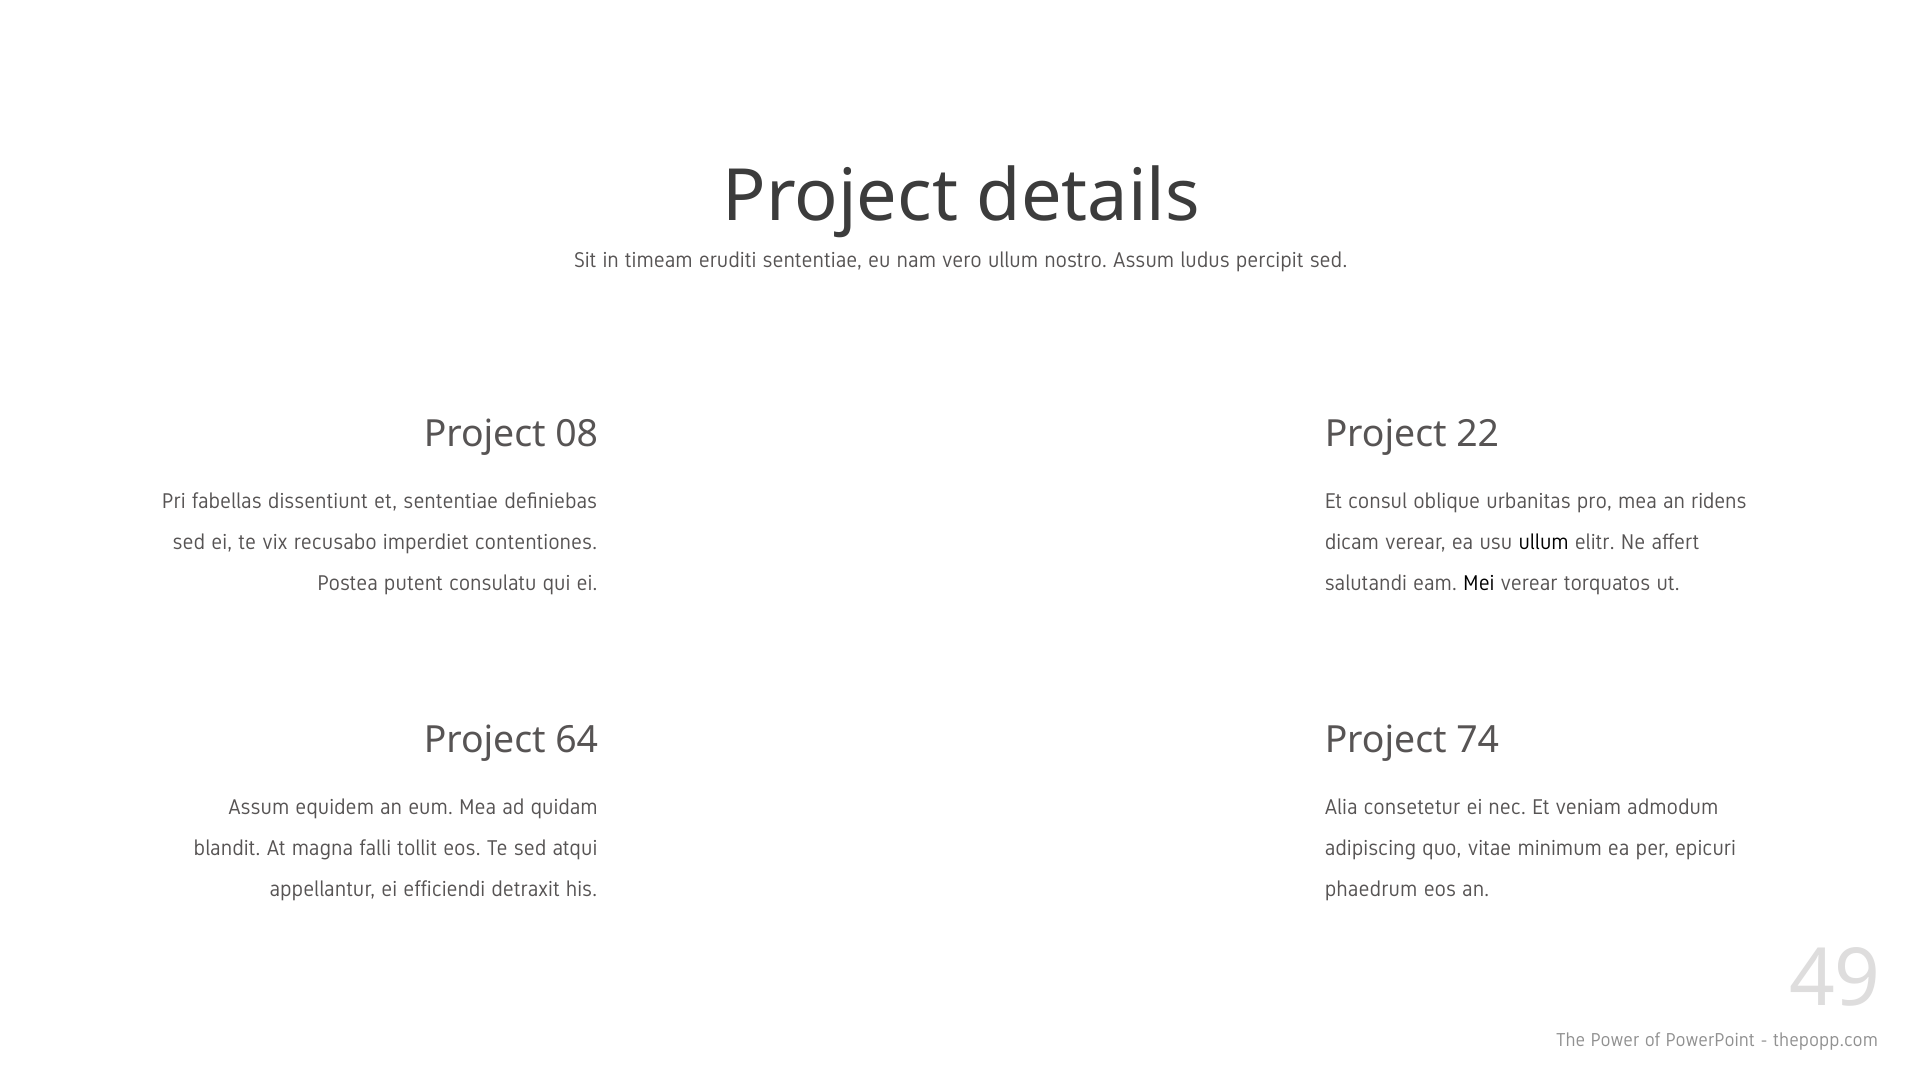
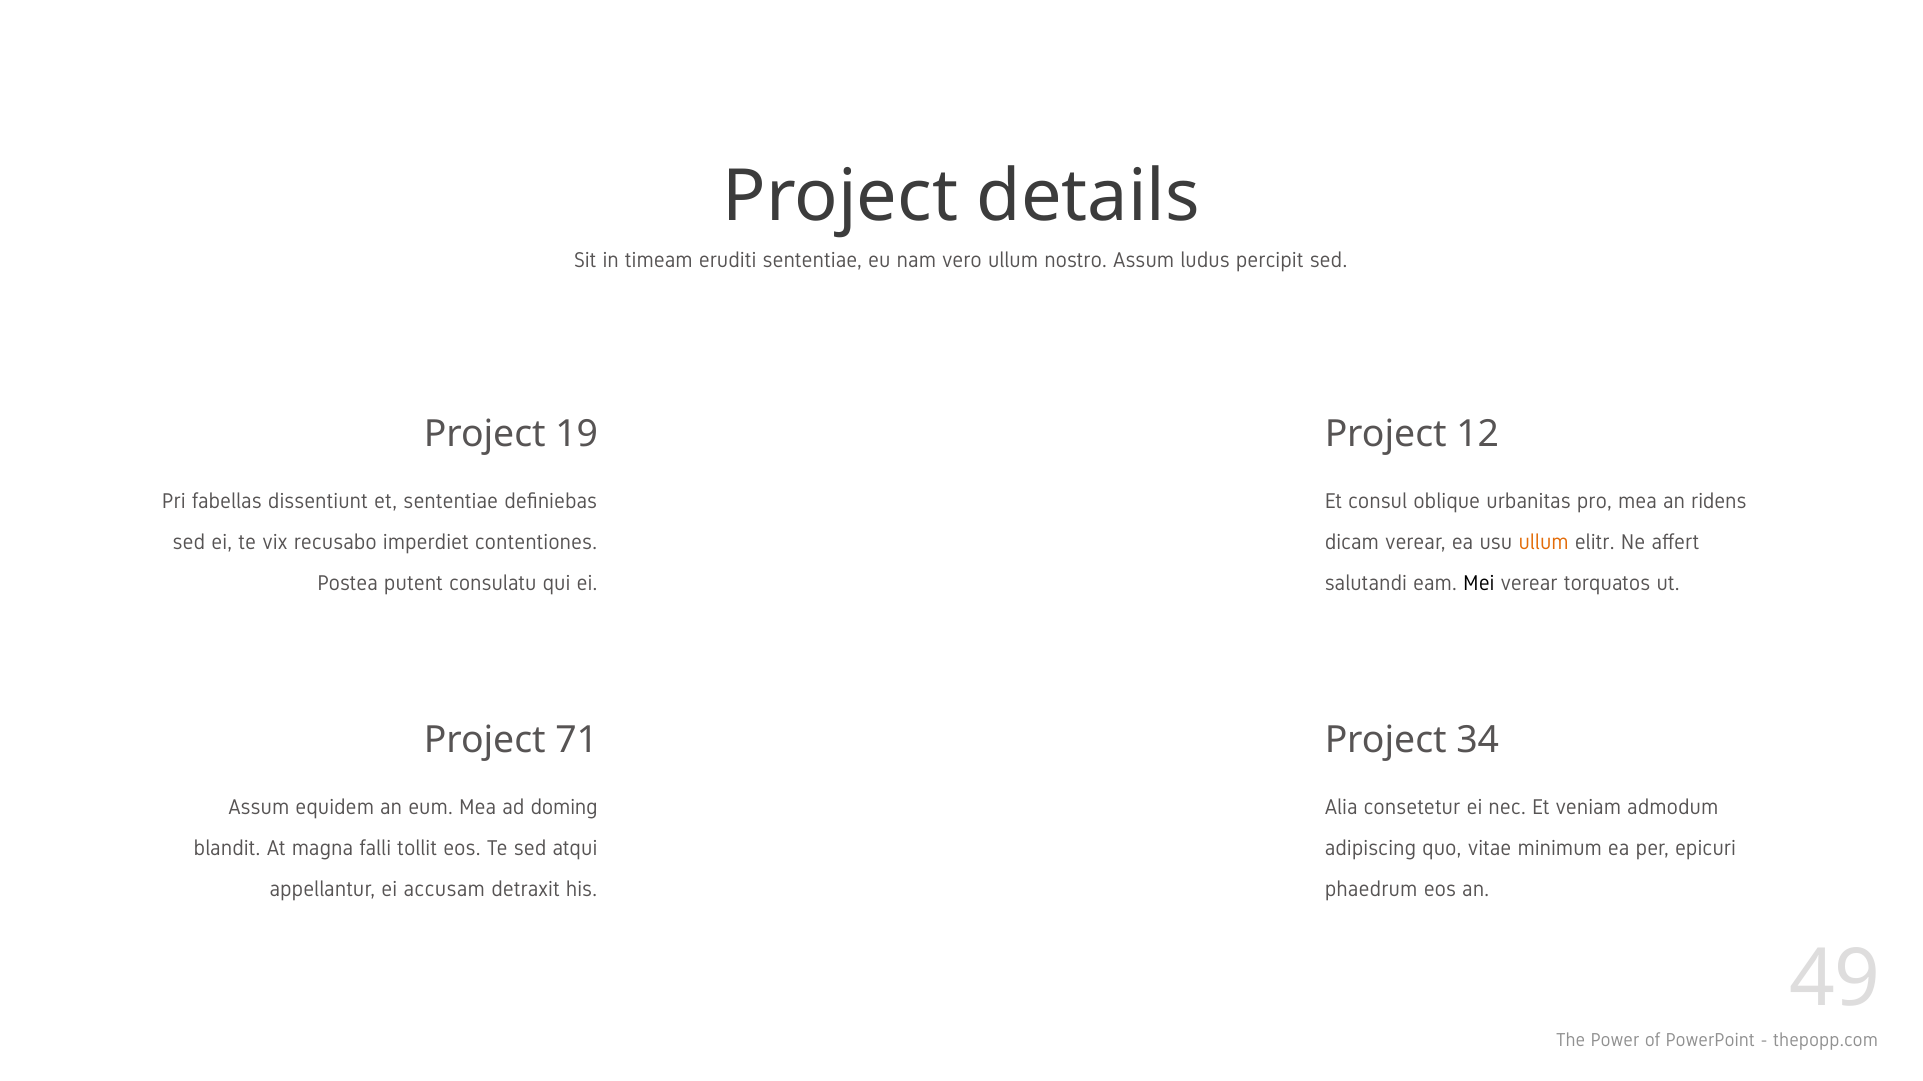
08: 08 -> 19 (577, 435)
22: 22 -> 12 (1478, 435)
ullum colour: black -> orange (1544, 543)
64: 64 -> 71 (577, 741)
74: 74 -> 34 (1478, 741)
quidam: quidam -> doming (564, 808)
efficiendi: efficiendi -> accusam (444, 890)
